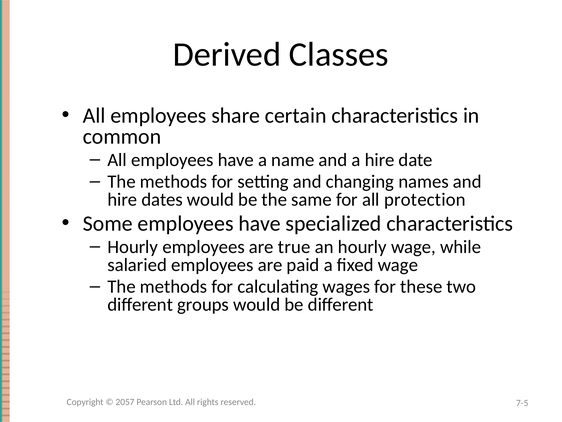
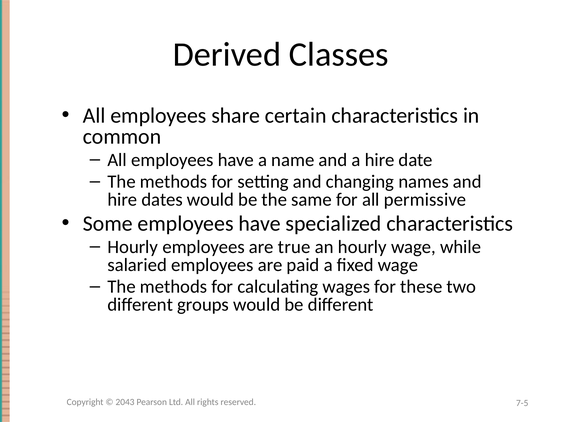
protection: protection -> permissive (425, 199)
2057: 2057 -> 2043 (125, 402)
